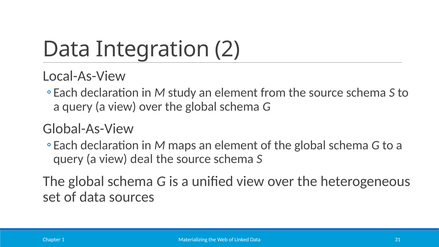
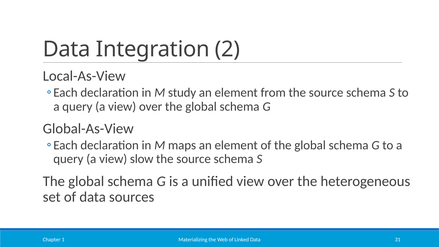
deal: deal -> slow (142, 159)
